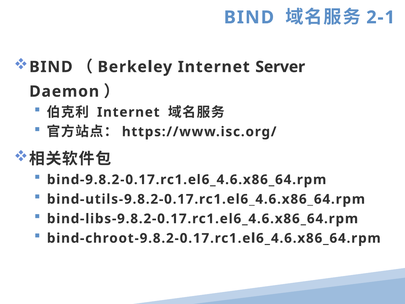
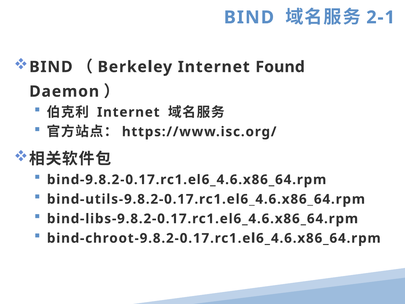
Server: Server -> Found (280, 67)
